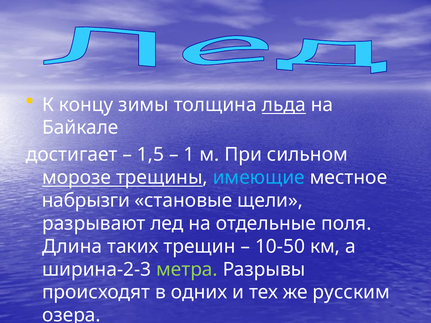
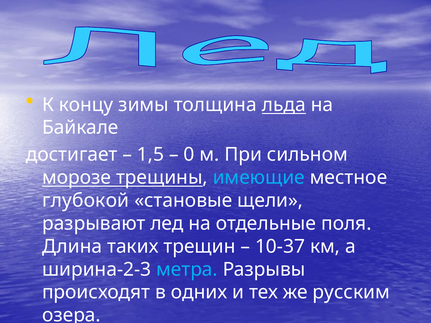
1: 1 -> 0 (189, 155)
набрызги: набрызги -> глубокой (86, 201)
10-50: 10-50 -> 10-37 (280, 247)
метра colour: light green -> light blue (187, 270)
